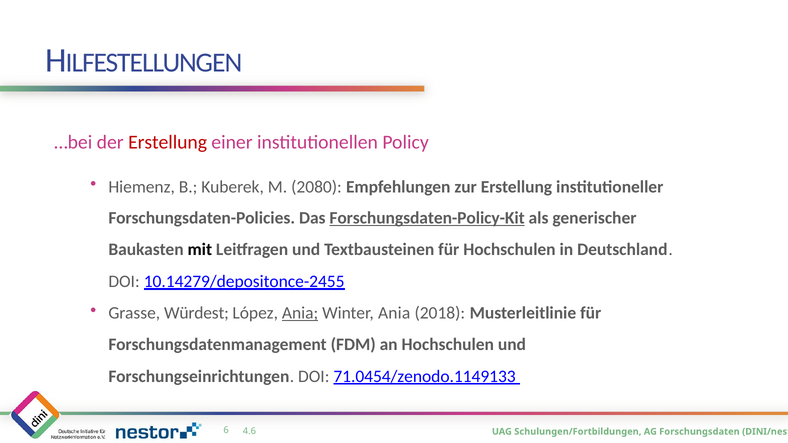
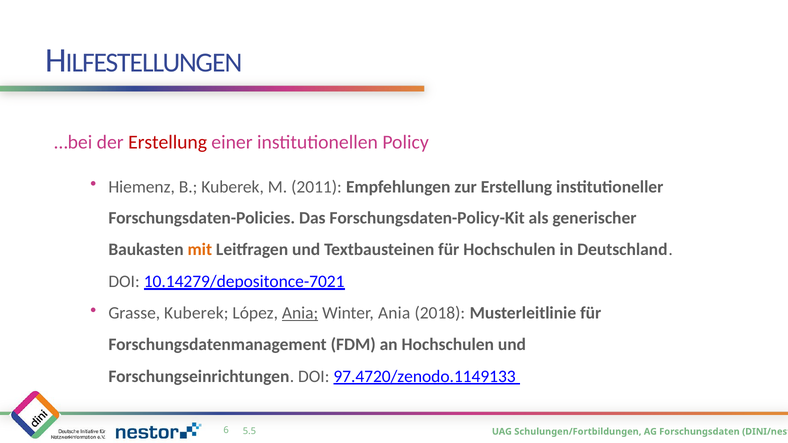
2080: 2080 -> 2011 (316, 187)
Forschungsdaten-Policy-Kit underline: present -> none (427, 218)
mit colour: black -> orange (200, 250)
10.14279/depositonce-2455: 10.14279/depositonce-2455 -> 10.14279/depositonce-7021 (244, 281)
Grasse Würdest: Würdest -> Kuberek (196, 313)
71.0454/zenodo.1149133: 71.0454/zenodo.1149133 -> 97.4720/zenodo.1149133 (425, 376)
4.6: 4.6 -> 5.5 (249, 431)
